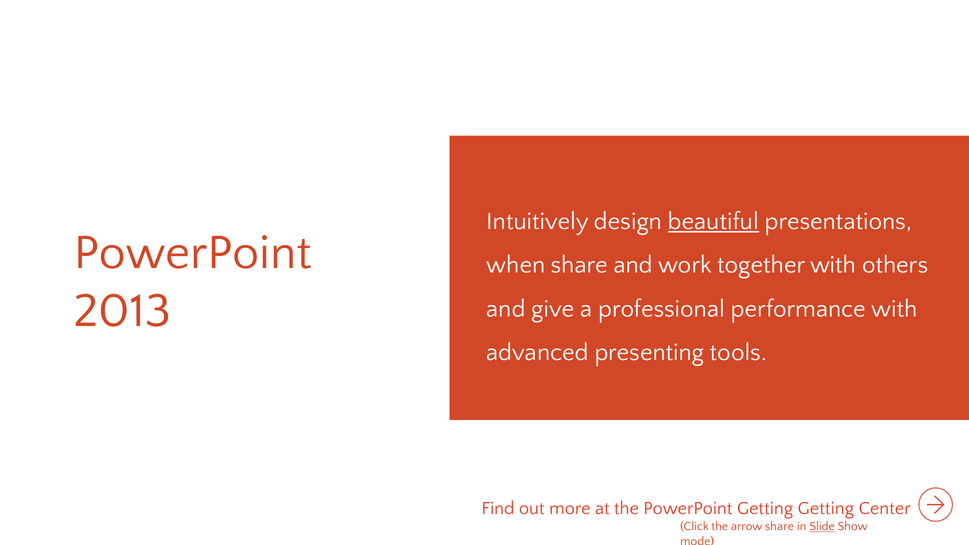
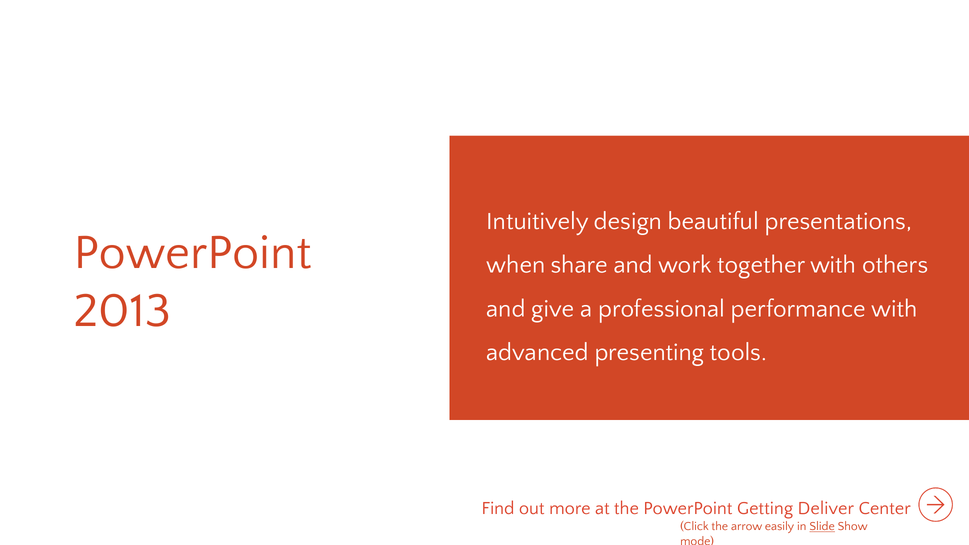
beautiful underline: present -> none (713, 221)
Getting Getting: Getting -> Deliver (826, 508)
arrow share: share -> easily (779, 527)
